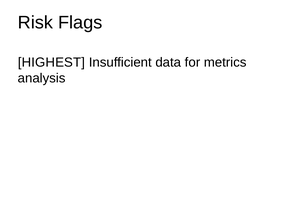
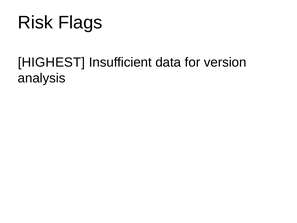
metrics: metrics -> version (225, 62)
